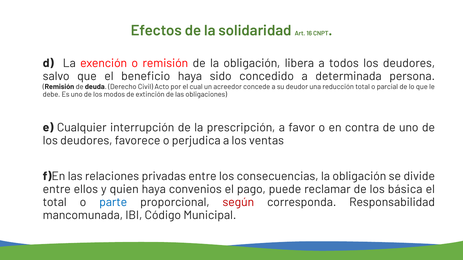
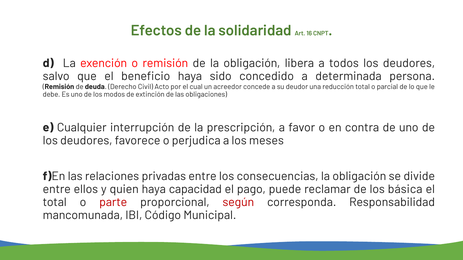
ventas: ventas -> meses (266, 141)
convenios: convenios -> capacidad (195, 189)
parte colour: blue -> red (113, 202)
